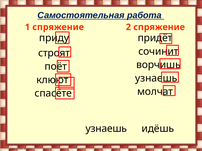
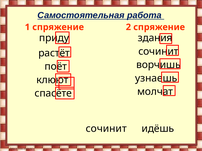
придёт: придёт -> здания (155, 38)
строят: строят -> растёт (54, 53)
узнаешь: узнаешь -> сочинит (106, 129)
